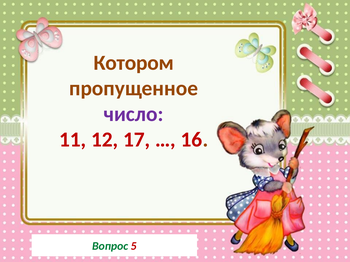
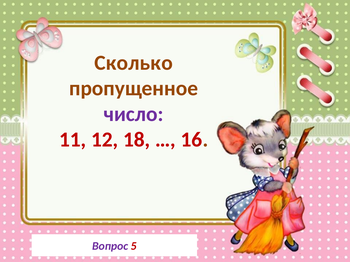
Котором: Котором -> Сколько (133, 63)
17: 17 -> 18 (137, 140)
Вопрос colour: green -> purple (110, 247)
